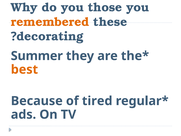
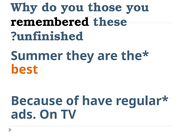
remembered colour: orange -> black (50, 22)
decorating: decorating -> unfinished (50, 36)
tired: tired -> have (97, 101)
